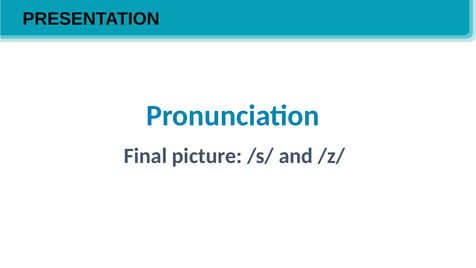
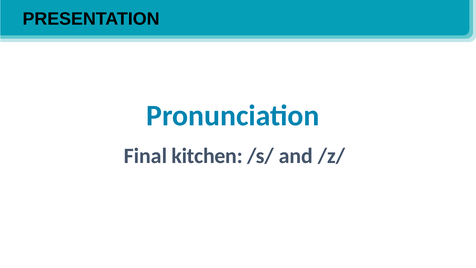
picture: picture -> kitchen (207, 156)
